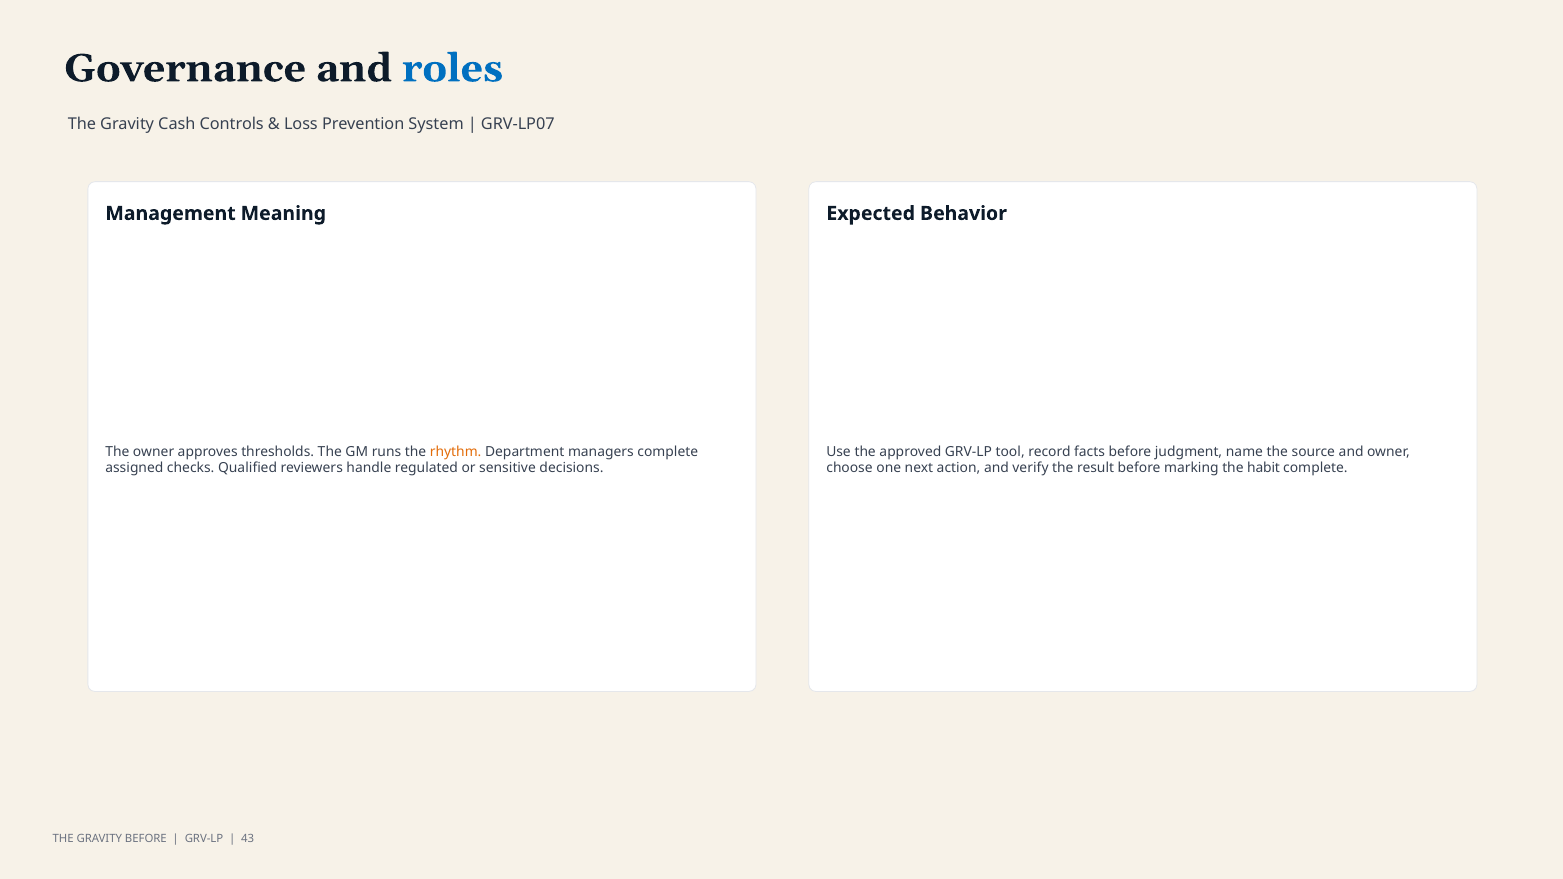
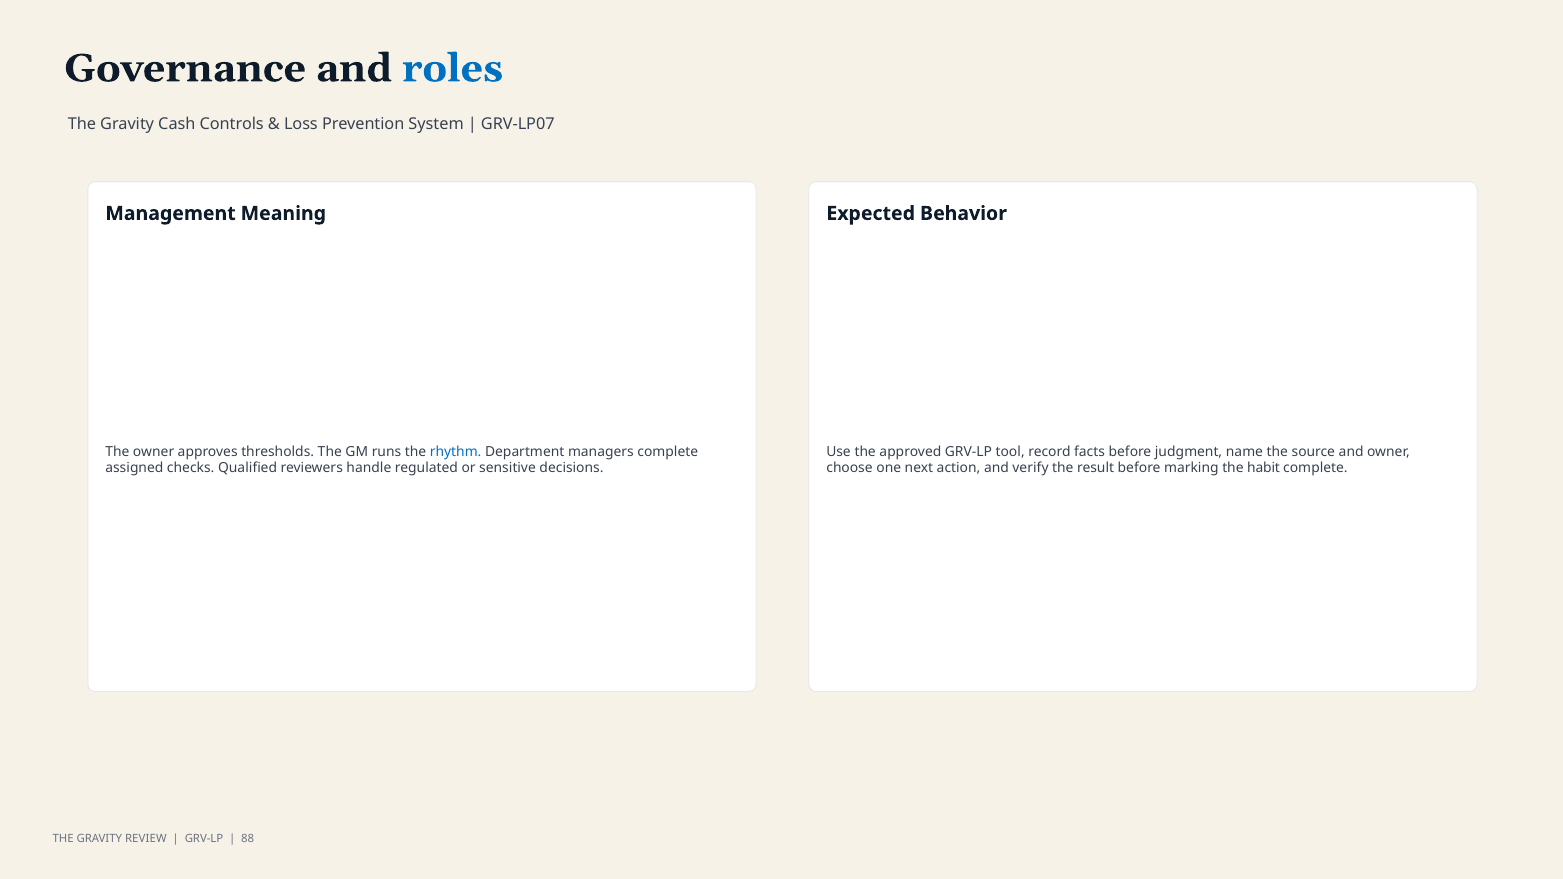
rhythm colour: orange -> blue (456, 452)
GRAVITY BEFORE: BEFORE -> REVIEW (146, 839)
43: 43 -> 88 (248, 839)
